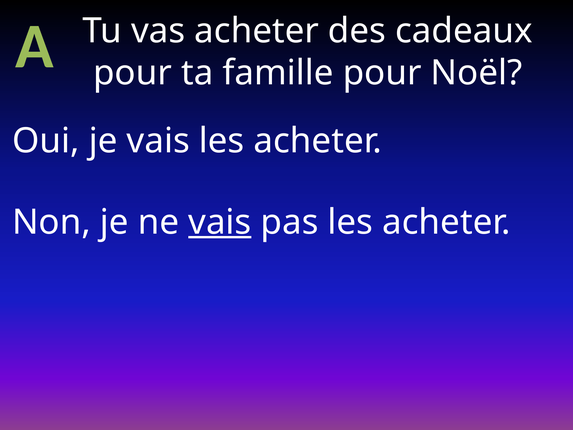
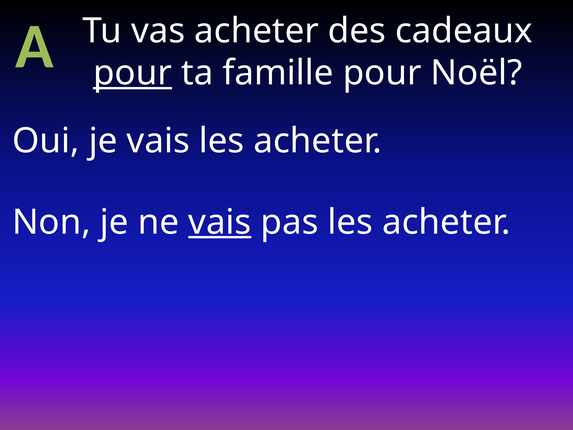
pour underline: none -> present (133, 73)
